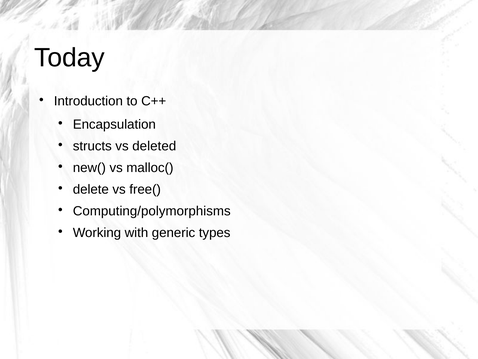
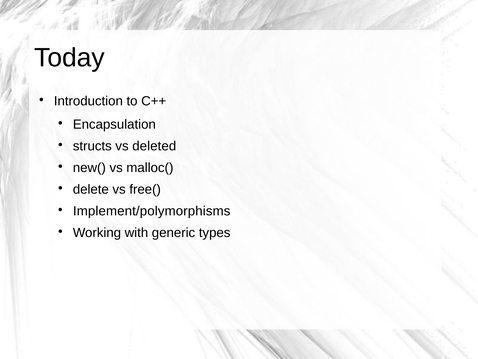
Computing/polymorphisms: Computing/polymorphisms -> Implement/polymorphisms (152, 211)
